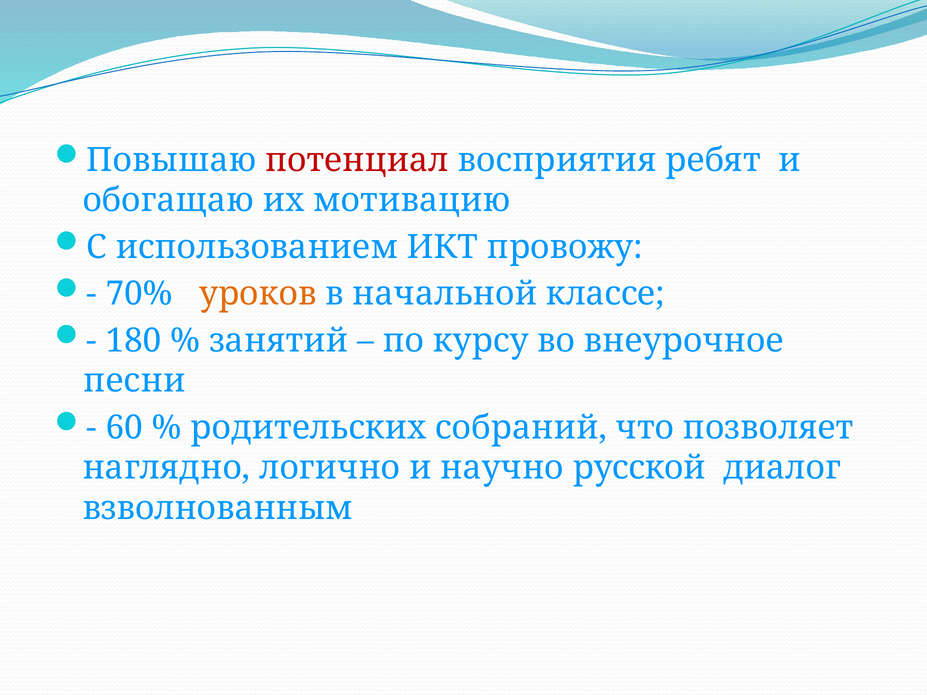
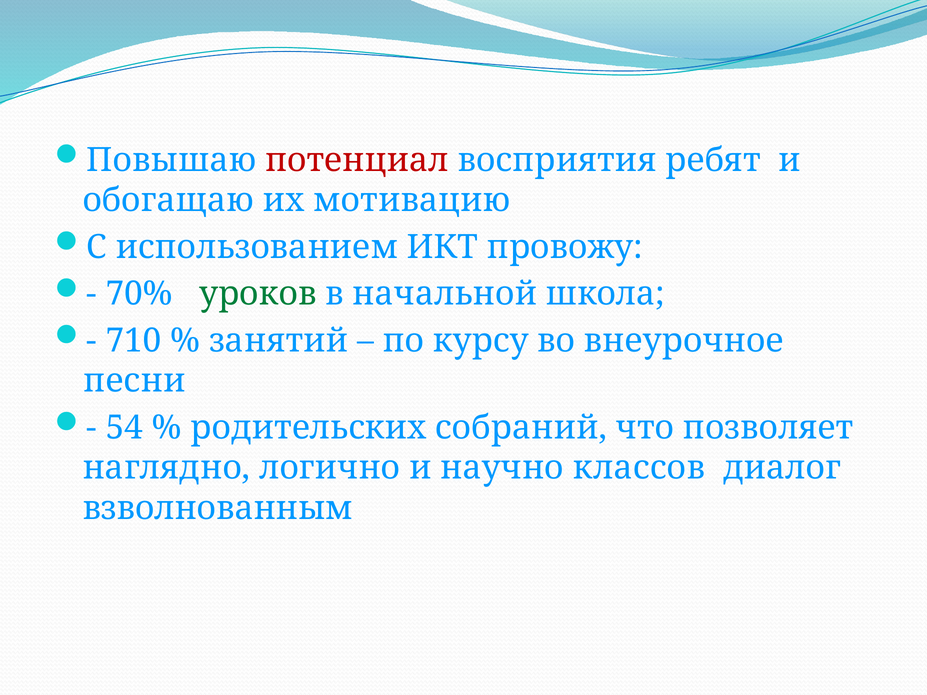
уроков colour: orange -> green (258, 294)
классе: классе -> школа (605, 294)
180: 180 -> 710 (134, 341)
60: 60 -> 54 (124, 428)
русской: русской -> классов (639, 468)
